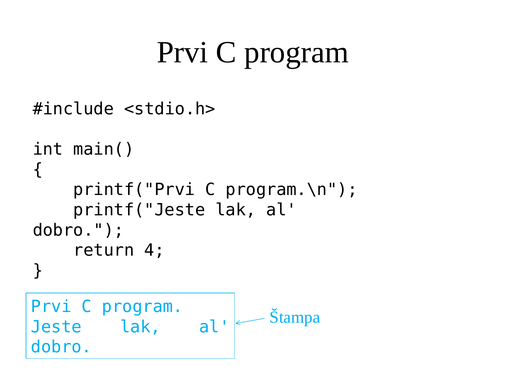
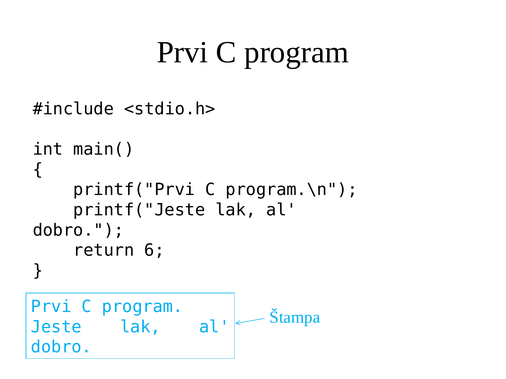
4: 4 -> 6 (154, 251)
